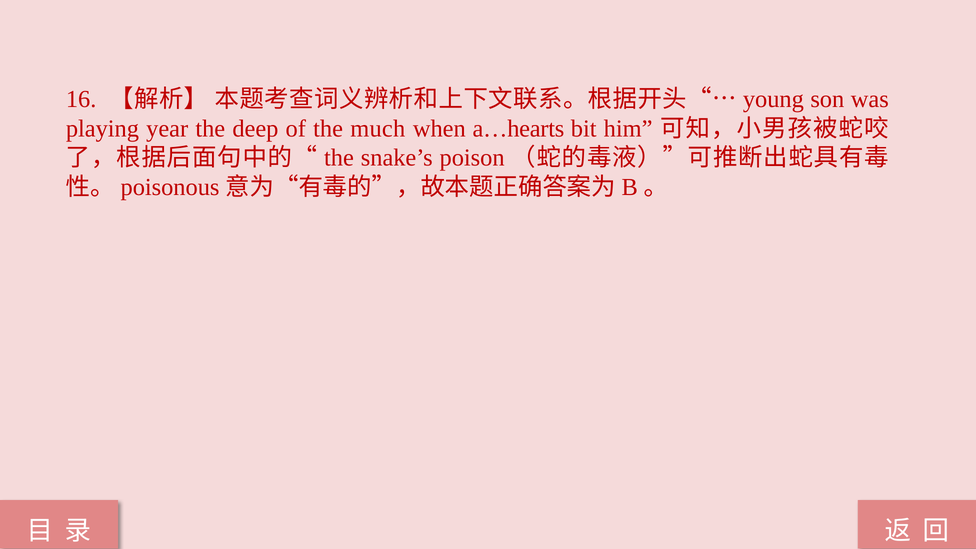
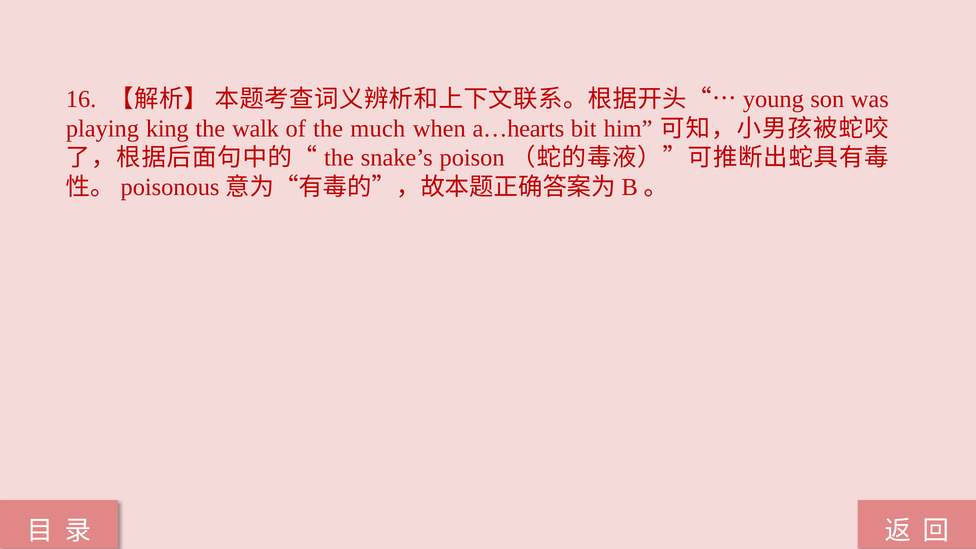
year: year -> king (167, 129)
deep: deep -> walk (256, 129)
